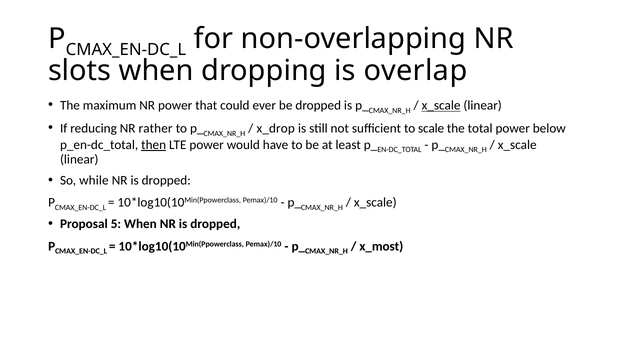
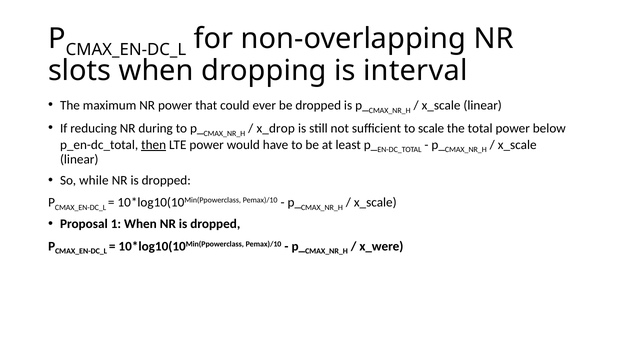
overlap: overlap -> interval (415, 71)
x_scale underline: present -> none (441, 106)
rather: rather -> during (156, 129)
5: 5 -> 1 (116, 224)
x_most: x_most -> x_were (381, 247)
